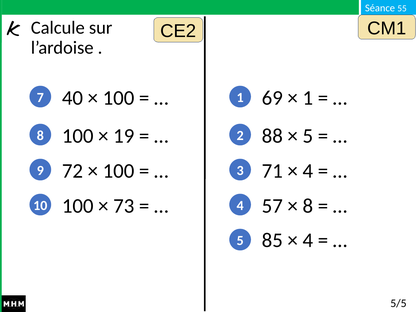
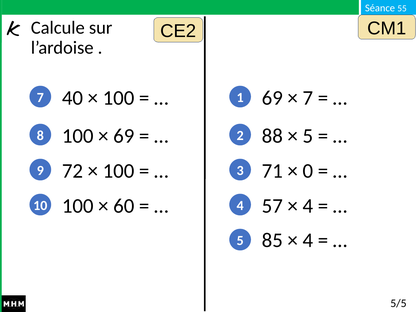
1: 1 -> 7 (308, 98)
19: 19 -> 69 (124, 136)
4: 4 -> 0 (308, 171)
73: 73 -> 60 (124, 206)
8: 8 -> 4 (308, 206)
